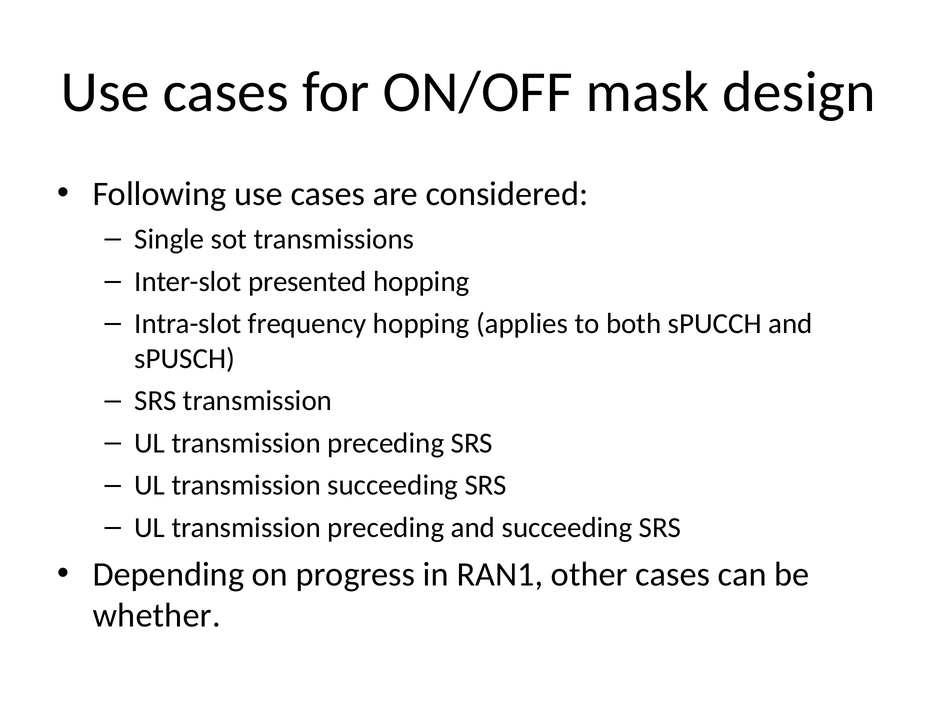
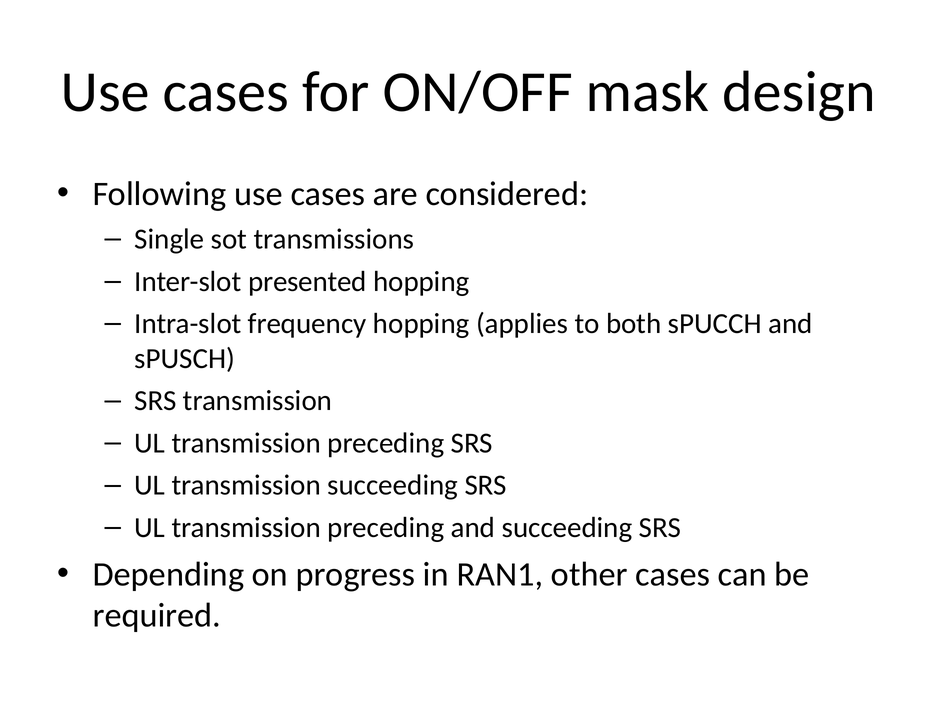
whether: whether -> required (157, 616)
